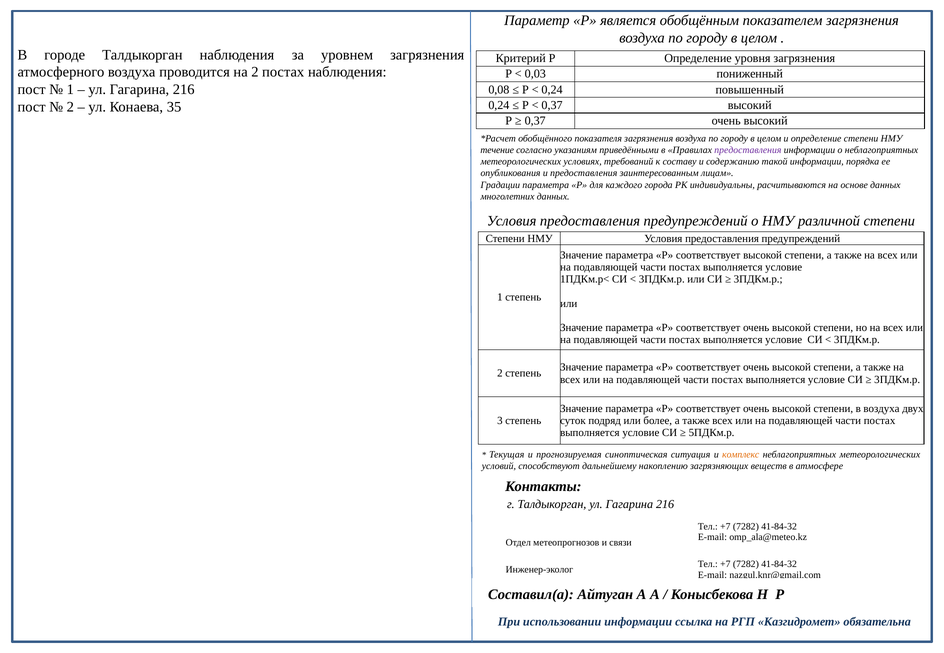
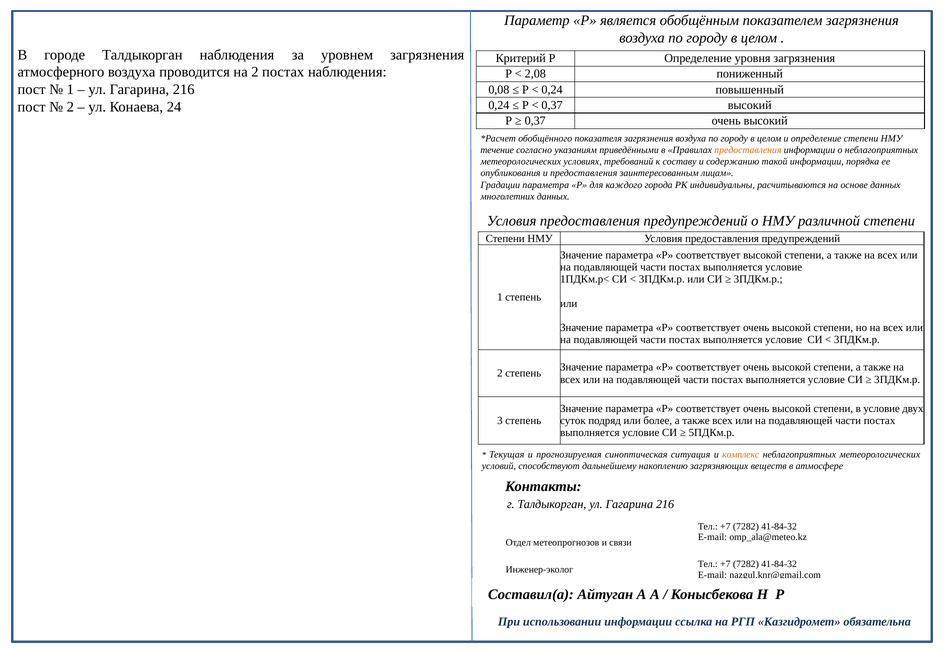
0,03: 0,03 -> 2,08 (535, 74)
35: 35 -> 24 (174, 107)
предоставления colour: purple -> orange (748, 150)
в воздуха: воздуха -> условие (882, 409)
